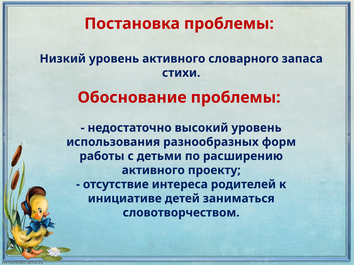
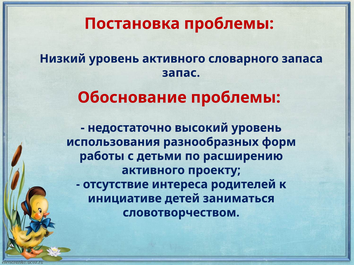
стихи: стихи -> запас (181, 73)
